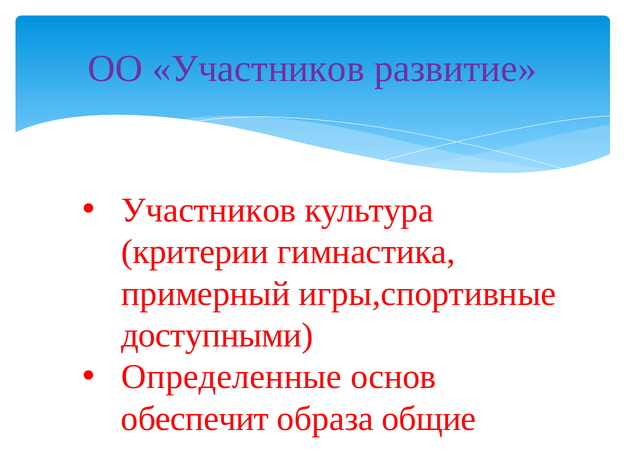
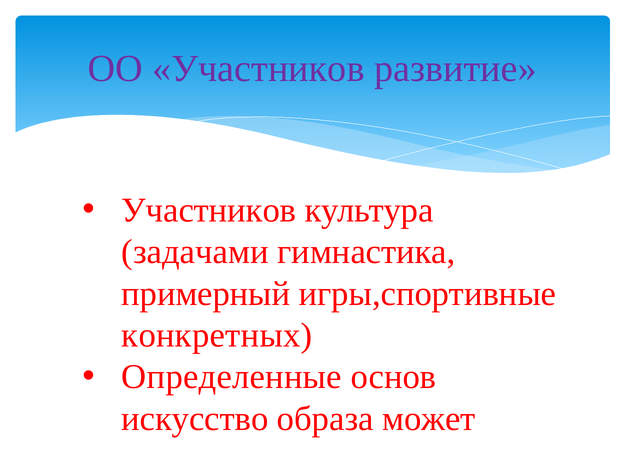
критерии: критерии -> задачами (195, 252)
доступными: доступными -> конкретных (217, 335)
обеспечит: обеспечит -> искусство (195, 418)
общие: общие -> может (429, 418)
